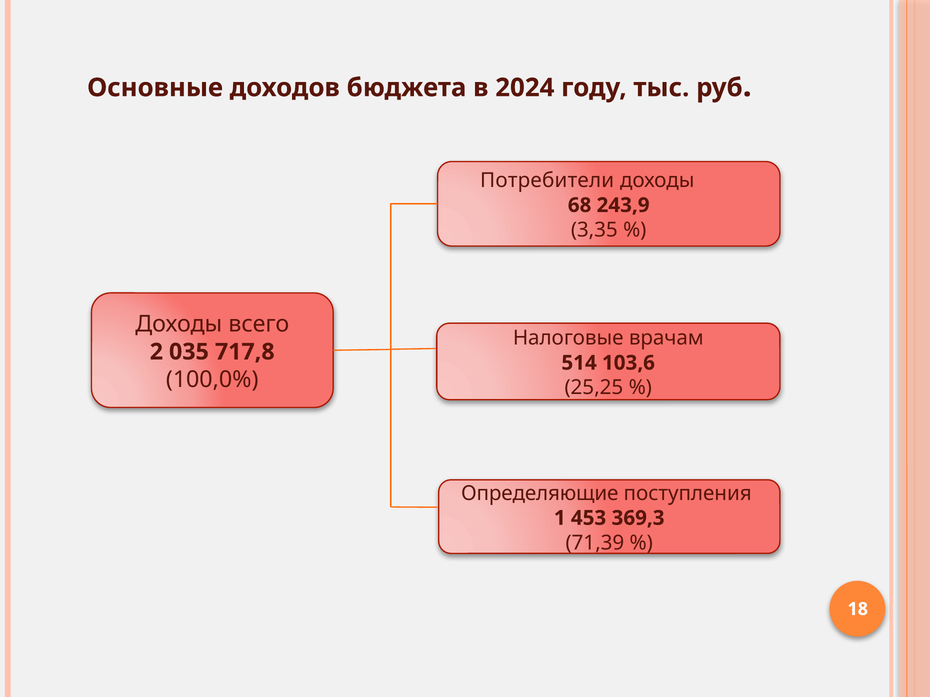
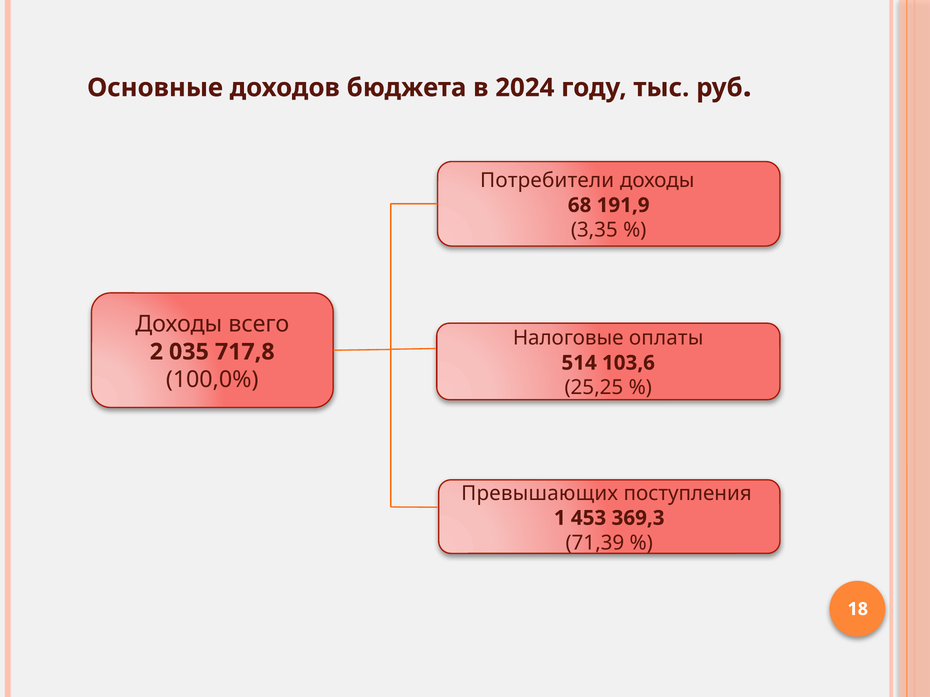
243,9: 243,9 -> 191,9 (623, 205)
врачам: врачам -> оплаты (666, 338)
Определяющие: Определяющие -> Превышающих (540, 494)
